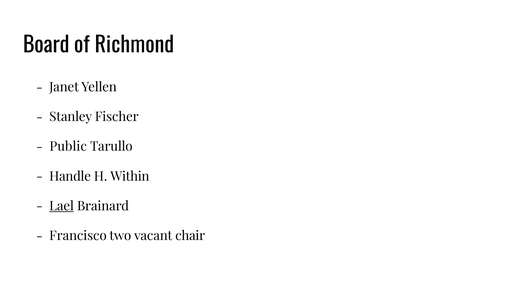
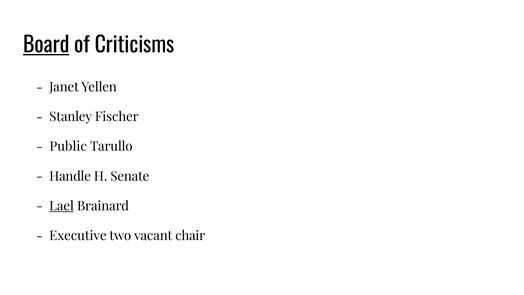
Board underline: none -> present (46, 45)
Richmond: Richmond -> Criticisms (135, 45)
Within: Within -> Senate (130, 176)
Francisco: Francisco -> Executive (78, 236)
